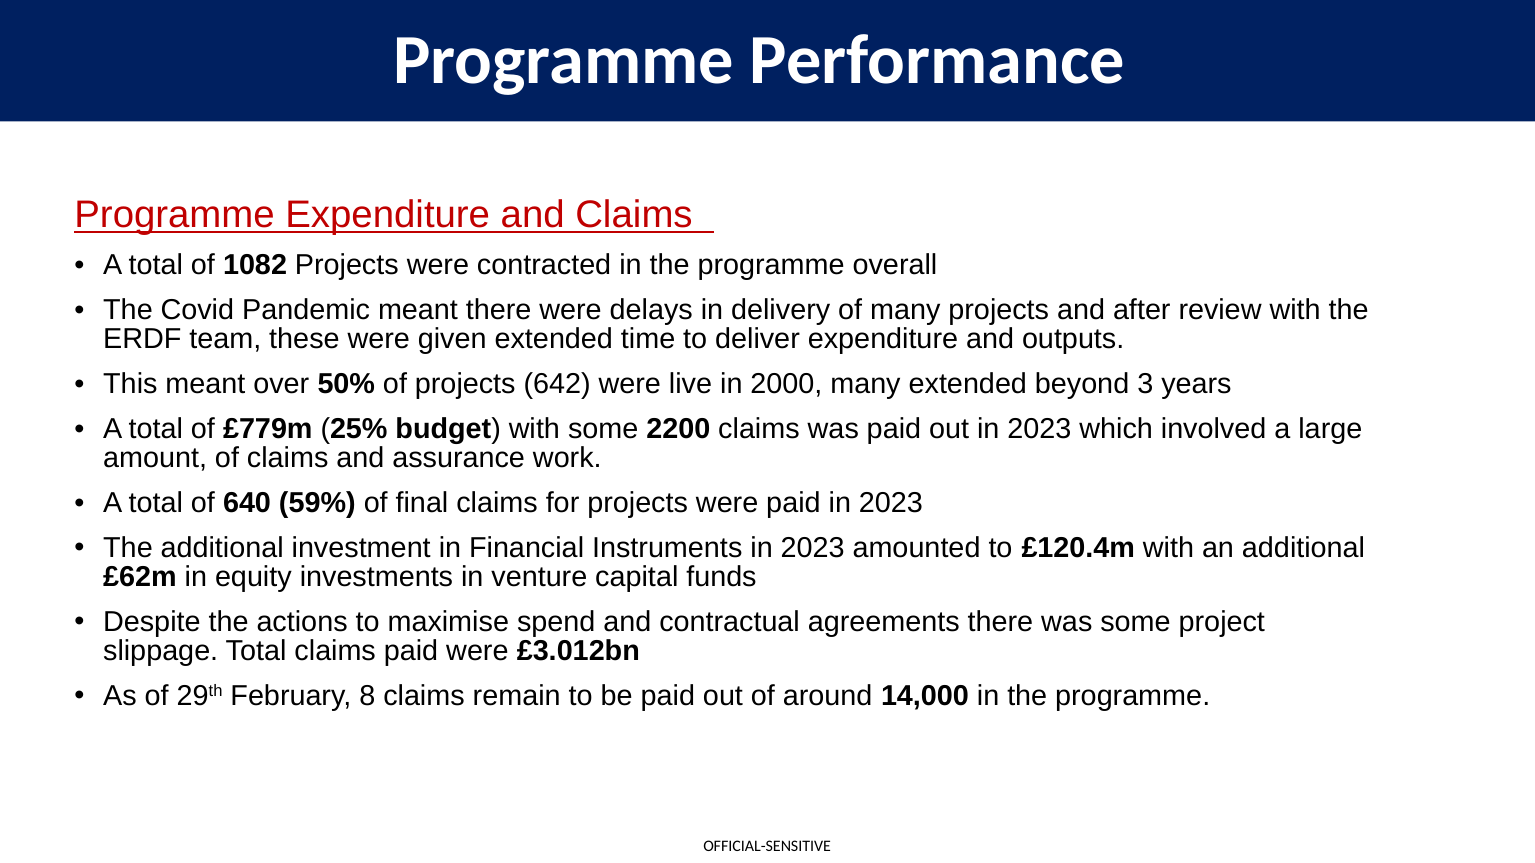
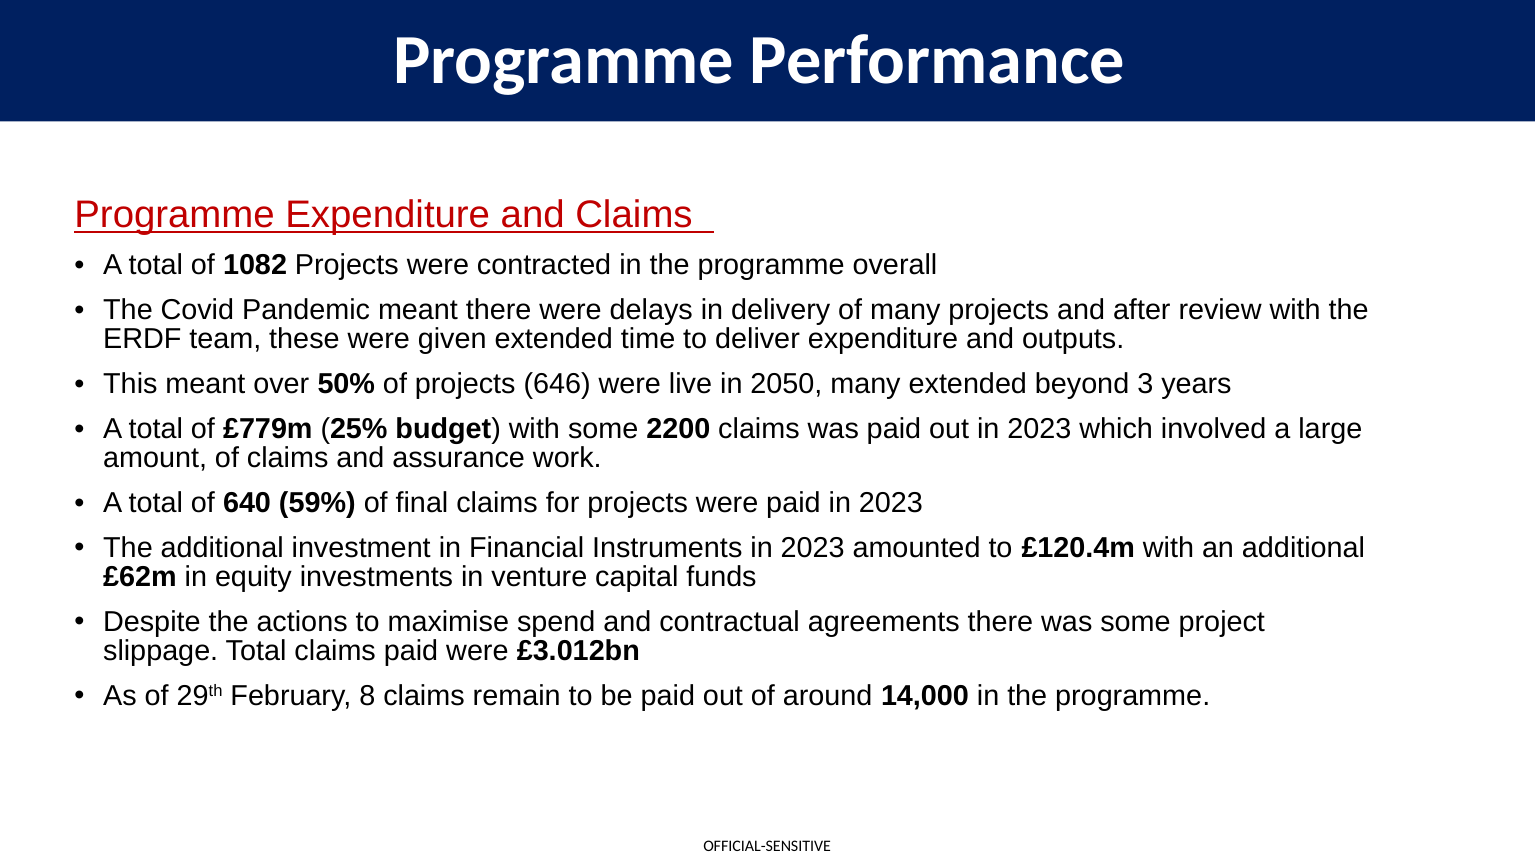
642: 642 -> 646 (557, 384)
2000: 2000 -> 2050 (786, 384)
